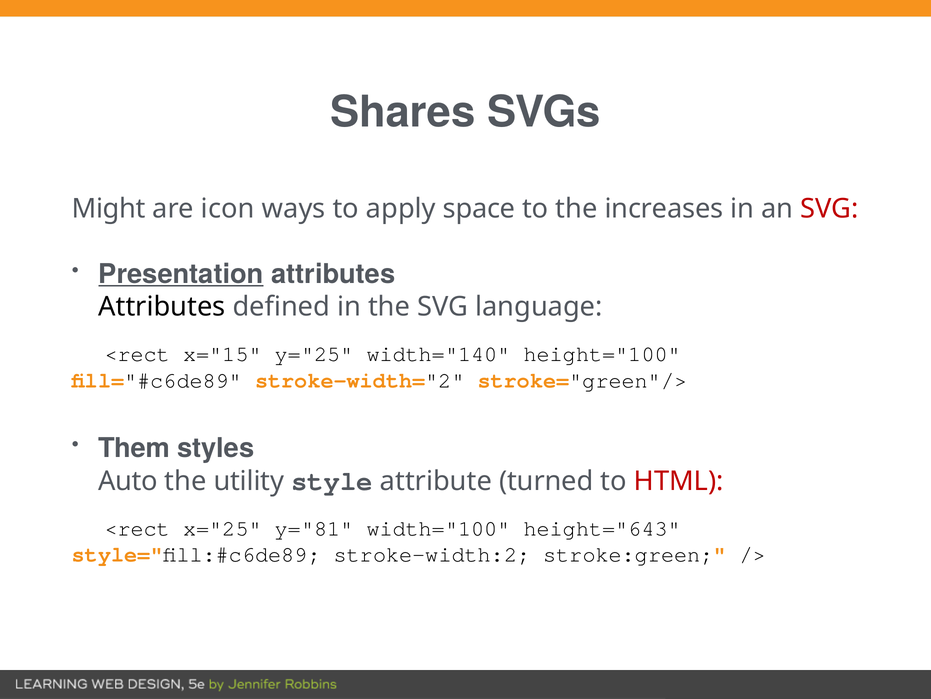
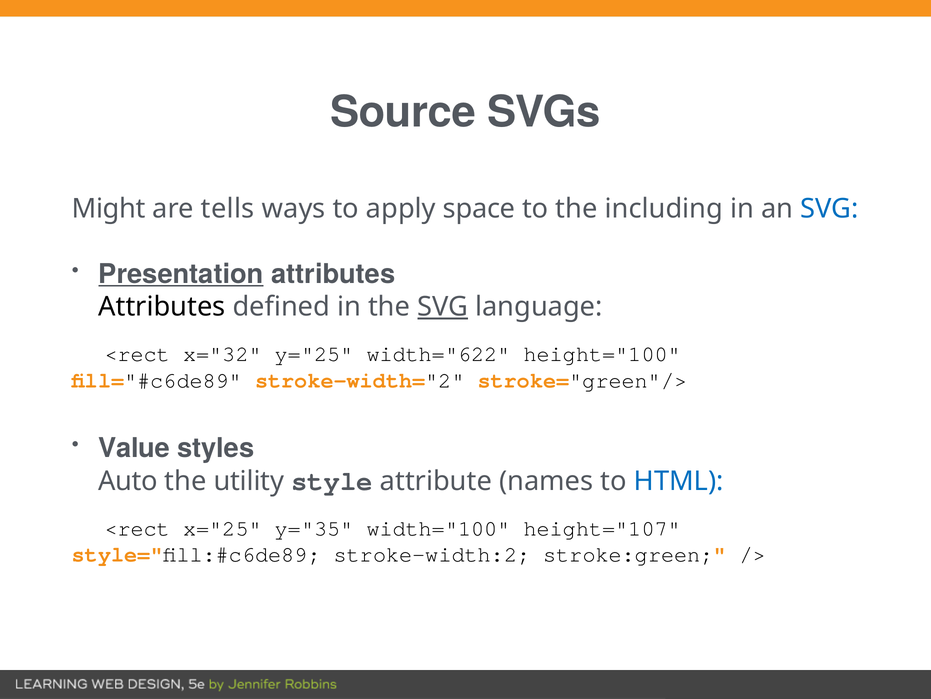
Shares: Shares -> Source (403, 112)
icon: icon -> tells (228, 208)
increases: increases -> including (664, 208)
SVG colour: red -> blue (829, 208)
SVG underline: none -> present (443, 306)
x="15: x="15 -> x="32 (222, 354)
width="140: width="140 -> width="622 (439, 354)
Them: Them -> Value (134, 448)
turned: turned -> names (546, 481)
HTML colour: red -> blue (679, 481)
y="81: y="81 -> y="35 (314, 528)
height="643: height="643 -> height="107 (602, 528)
